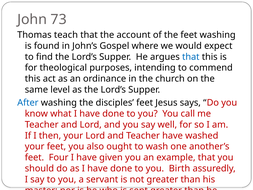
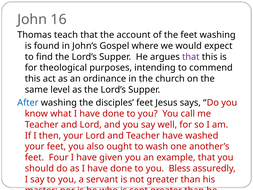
73: 73 -> 16 (59, 20)
that colour: blue -> purple (191, 57)
Birth: Birth -> Bless (180, 168)
